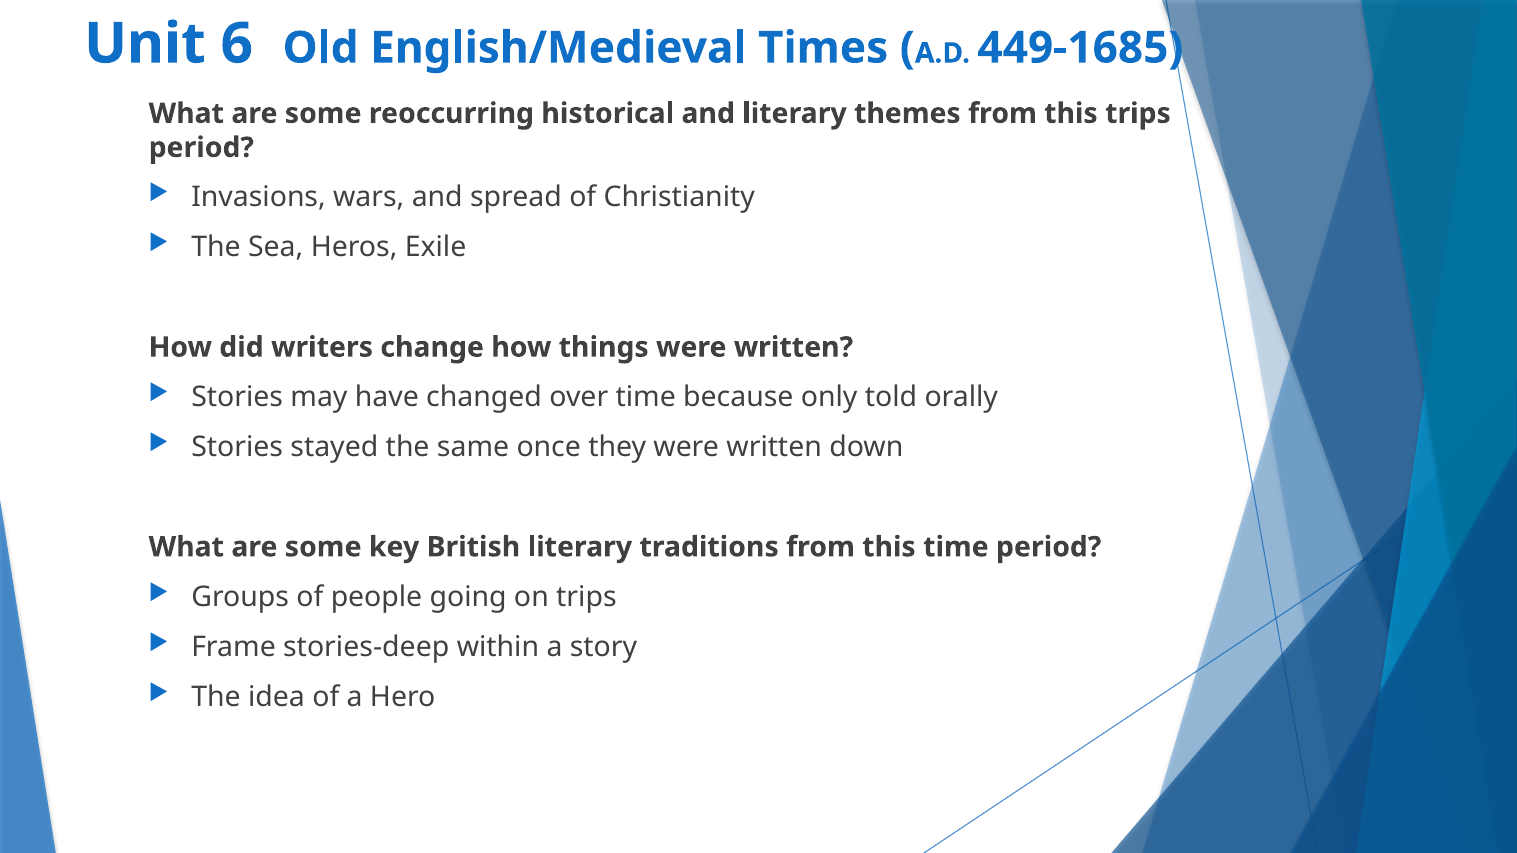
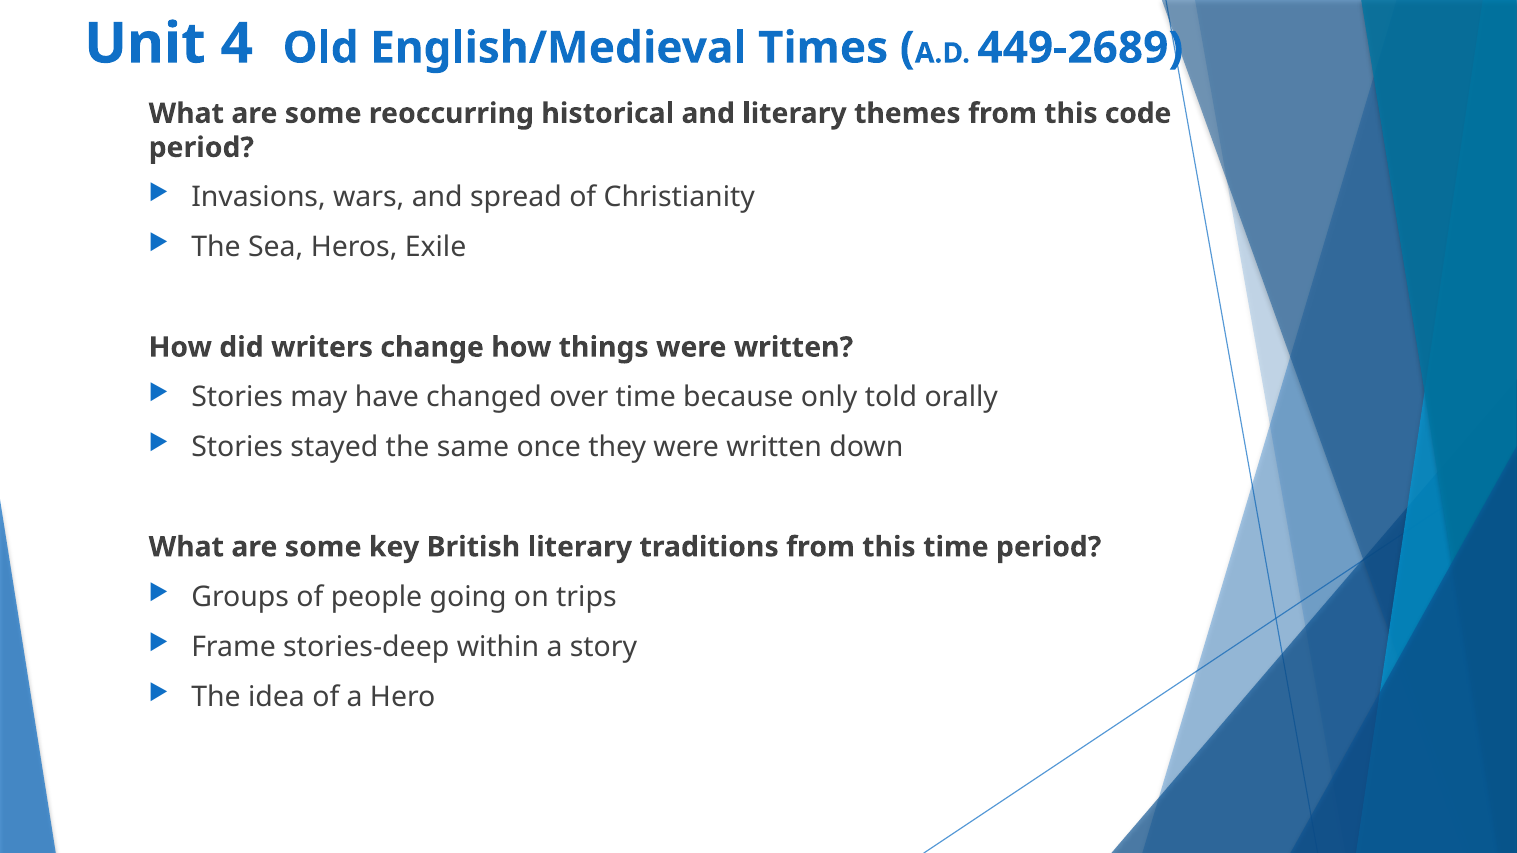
6: 6 -> 4 (237, 44)
449-1685: 449-1685 -> 449-2689 (1080, 48)
this trips: trips -> code (1138, 114)
